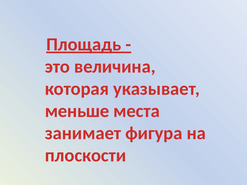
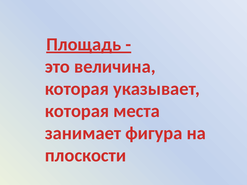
меньше: меньше -> которая (77, 111)
